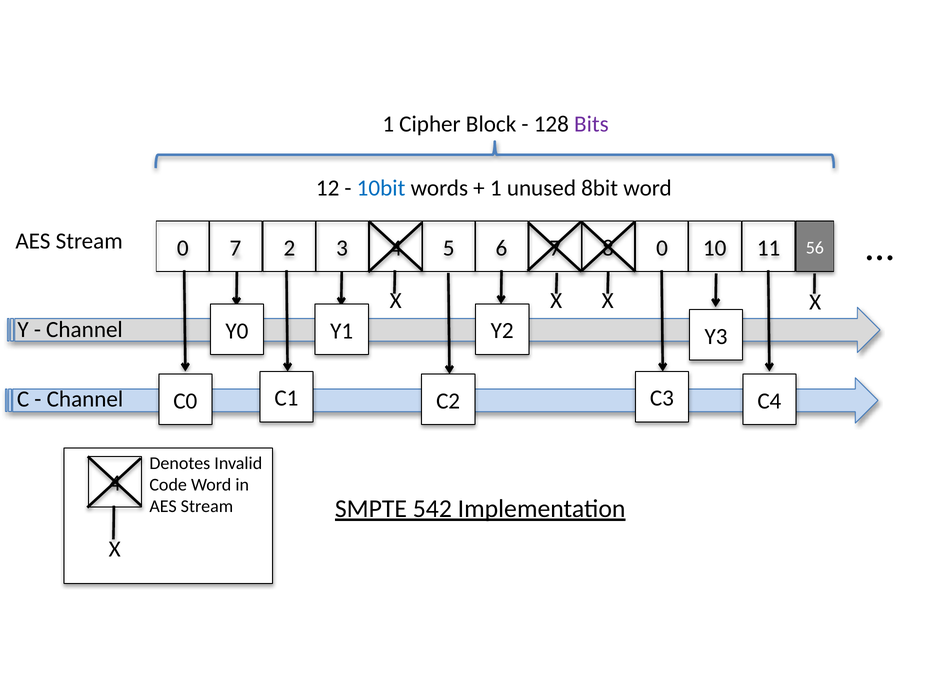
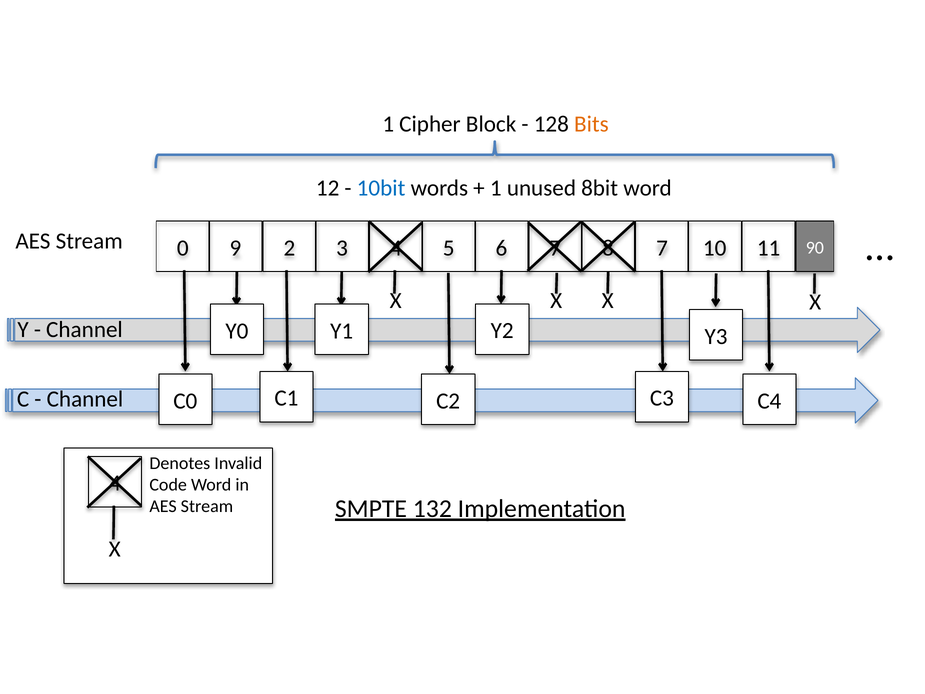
Bits colour: purple -> orange (591, 124)
0 7: 7 -> 9 (235, 248)
0: 0 -> 7 (662, 248)
56: 56 -> 90 (815, 247)
542: 542 -> 132 (432, 509)
